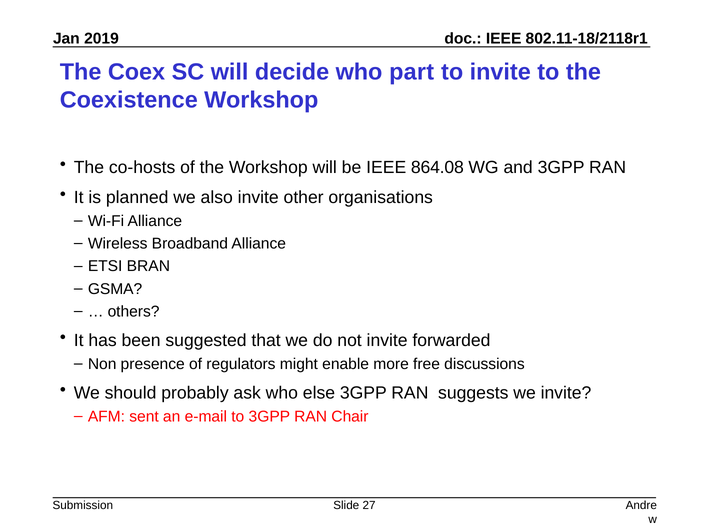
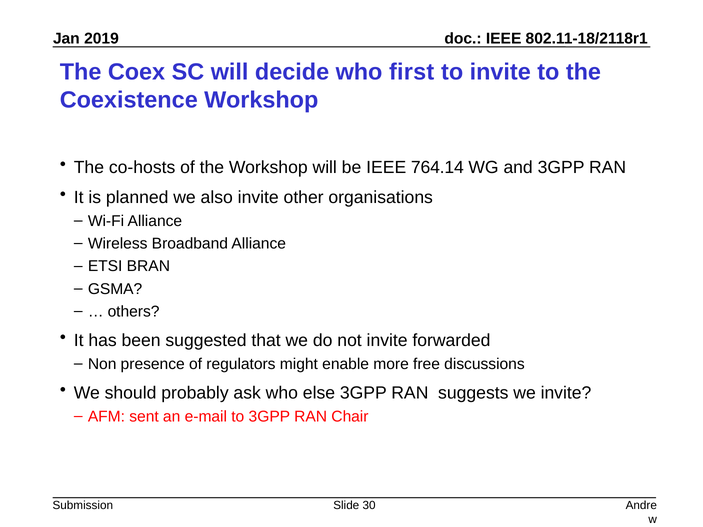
part: part -> first (412, 72)
864.08: 864.08 -> 764.14 (437, 168)
27: 27 -> 30 (369, 506)
